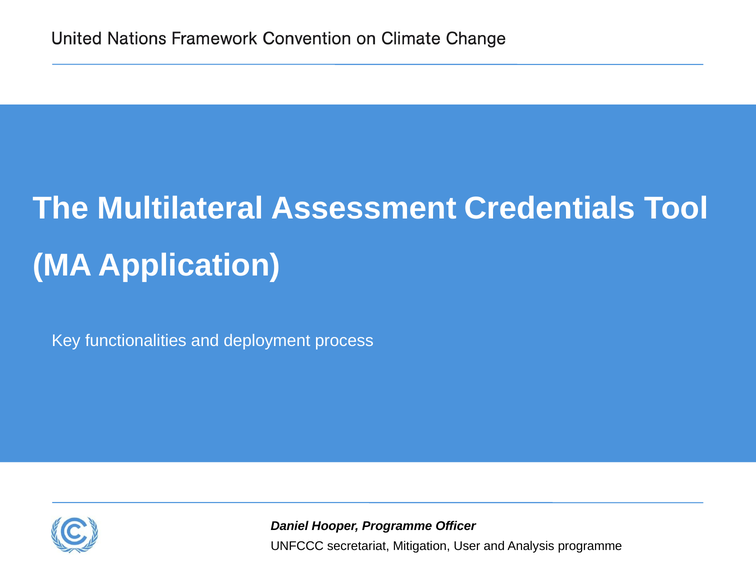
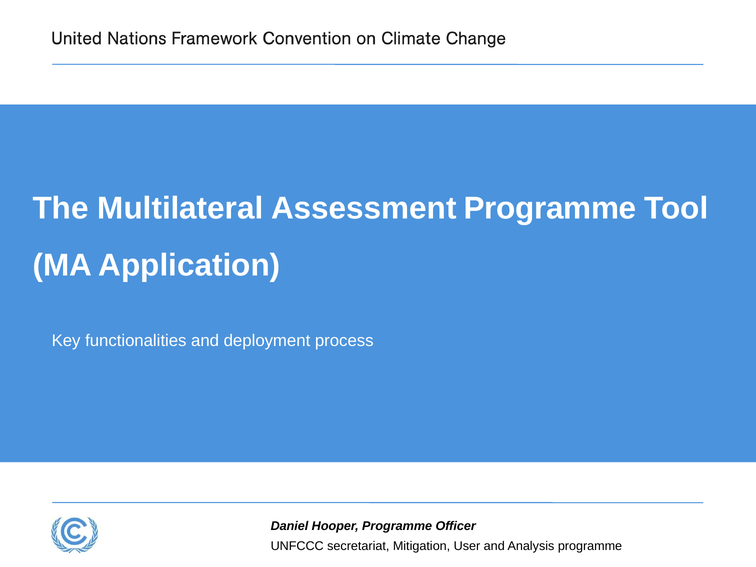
Assessment Credentials: Credentials -> Programme (550, 208)
